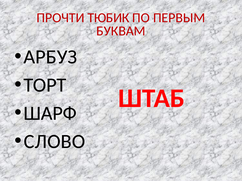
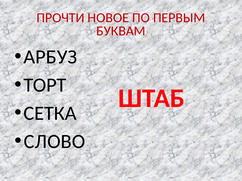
ТЮБИК: ТЮБИК -> НОВОЕ (108, 18)
ШАРФ: ШАРФ -> СЕТКА (50, 114)
